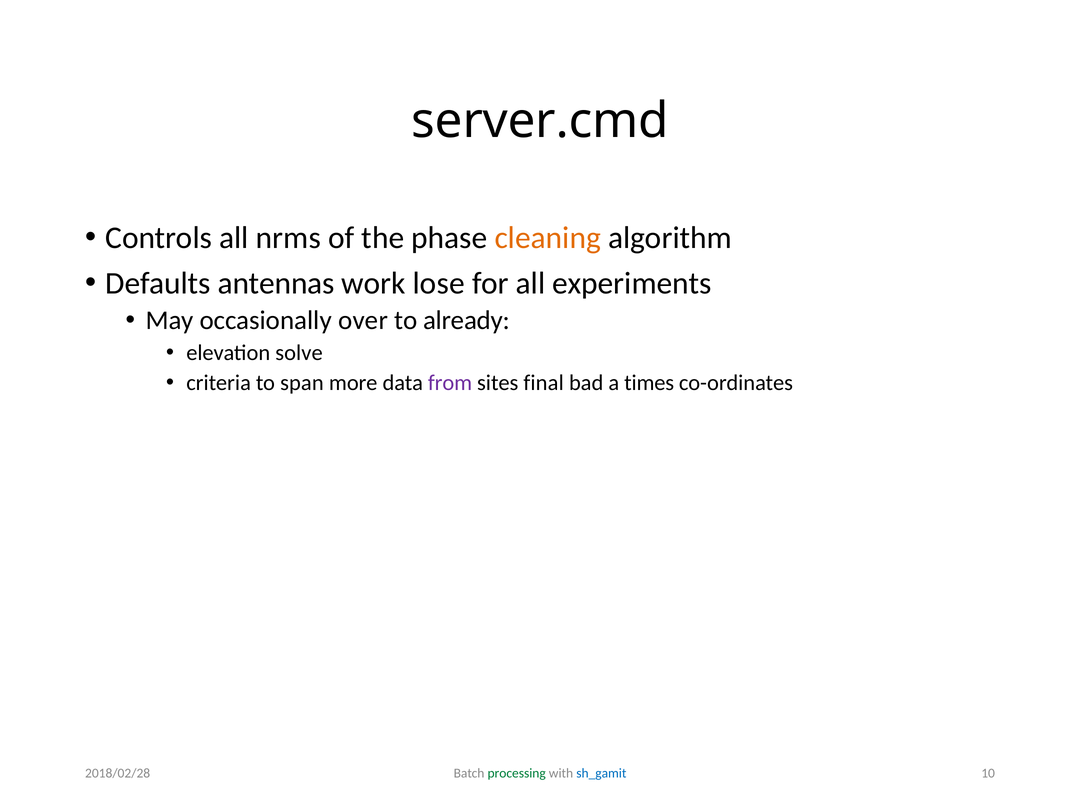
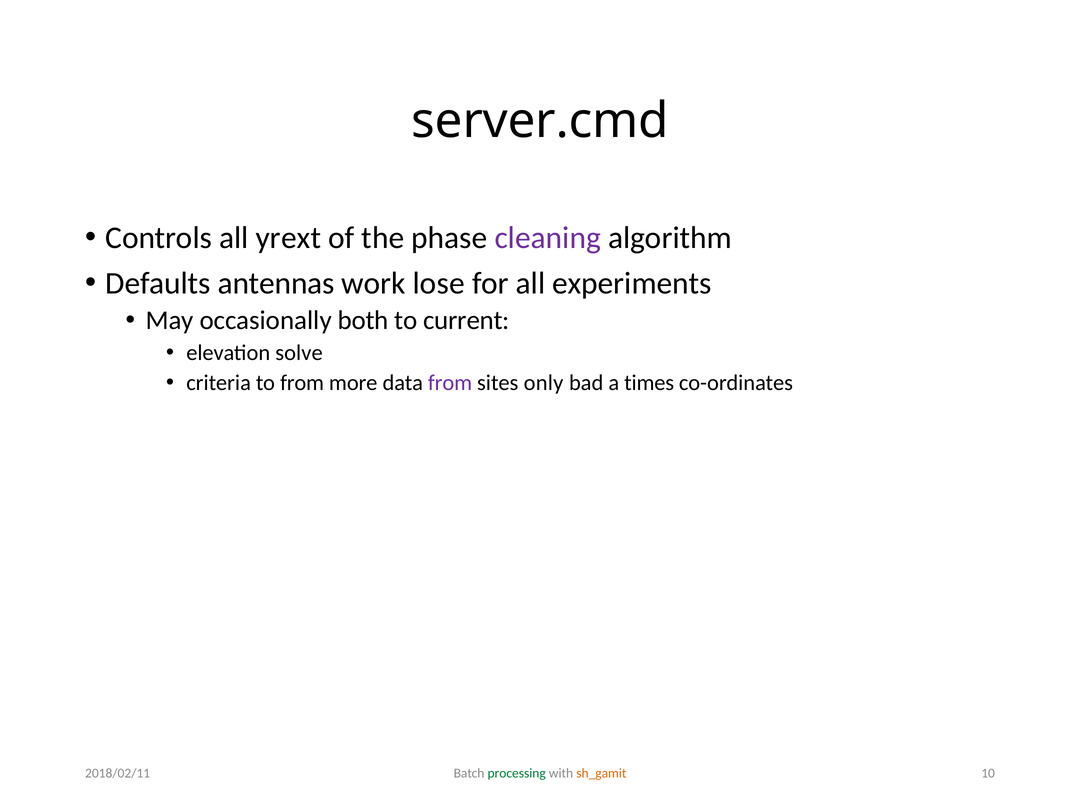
nrms: nrms -> yrext (288, 238)
cleaning colour: orange -> purple (548, 238)
over: over -> both (363, 320)
already: already -> current (466, 320)
to span: span -> from (302, 383)
final: final -> only (544, 383)
sh_gamit colour: blue -> orange (601, 773)
2018/02/28: 2018/02/28 -> 2018/02/11 (118, 773)
